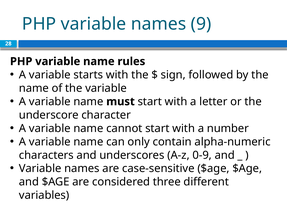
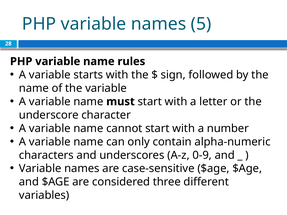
9: 9 -> 5 (201, 24)
